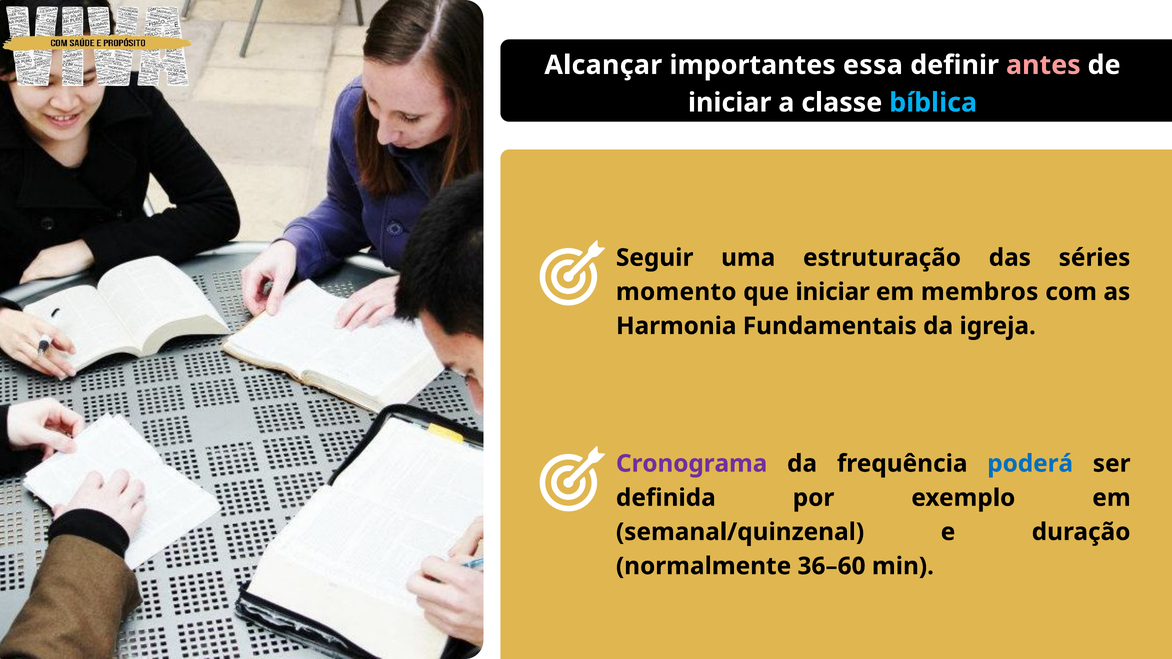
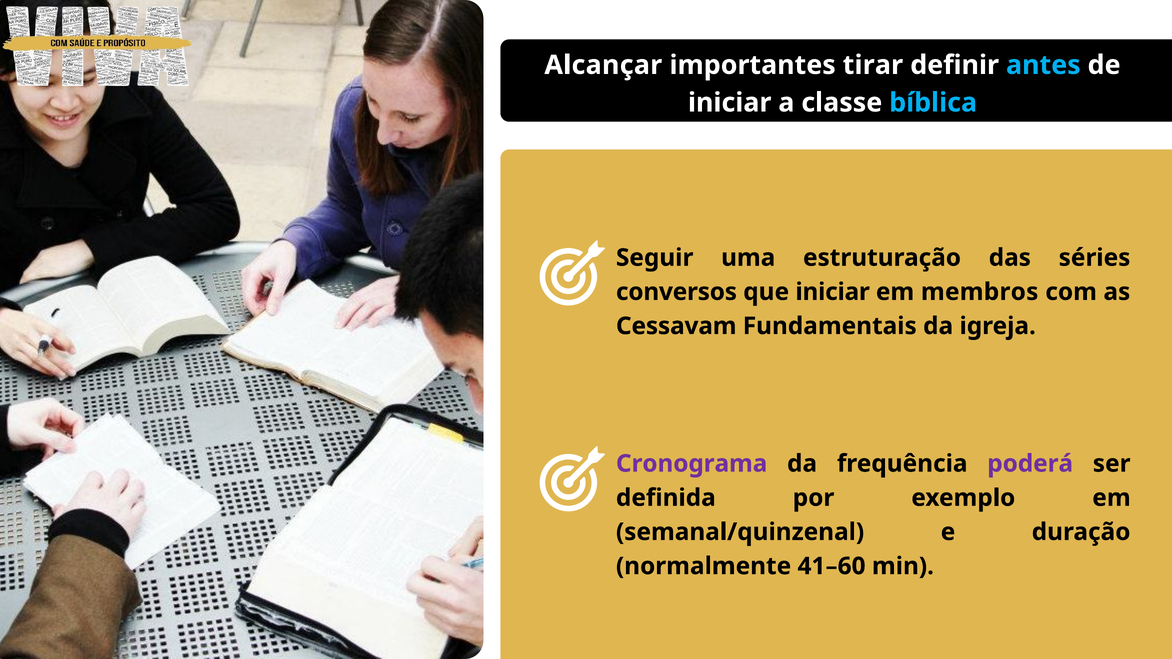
essa: essa -> tirar (873, 65)
antes colour: pink -> light blue (1043, 65)
momento: momento -> conversos (676, 292)
Harmonia: Harmonia -> Cessavam (676, 326)
poderá colour: blue -> purple (1030, 464)
36–60: 36–60 -> 41–60 (832, 566)
